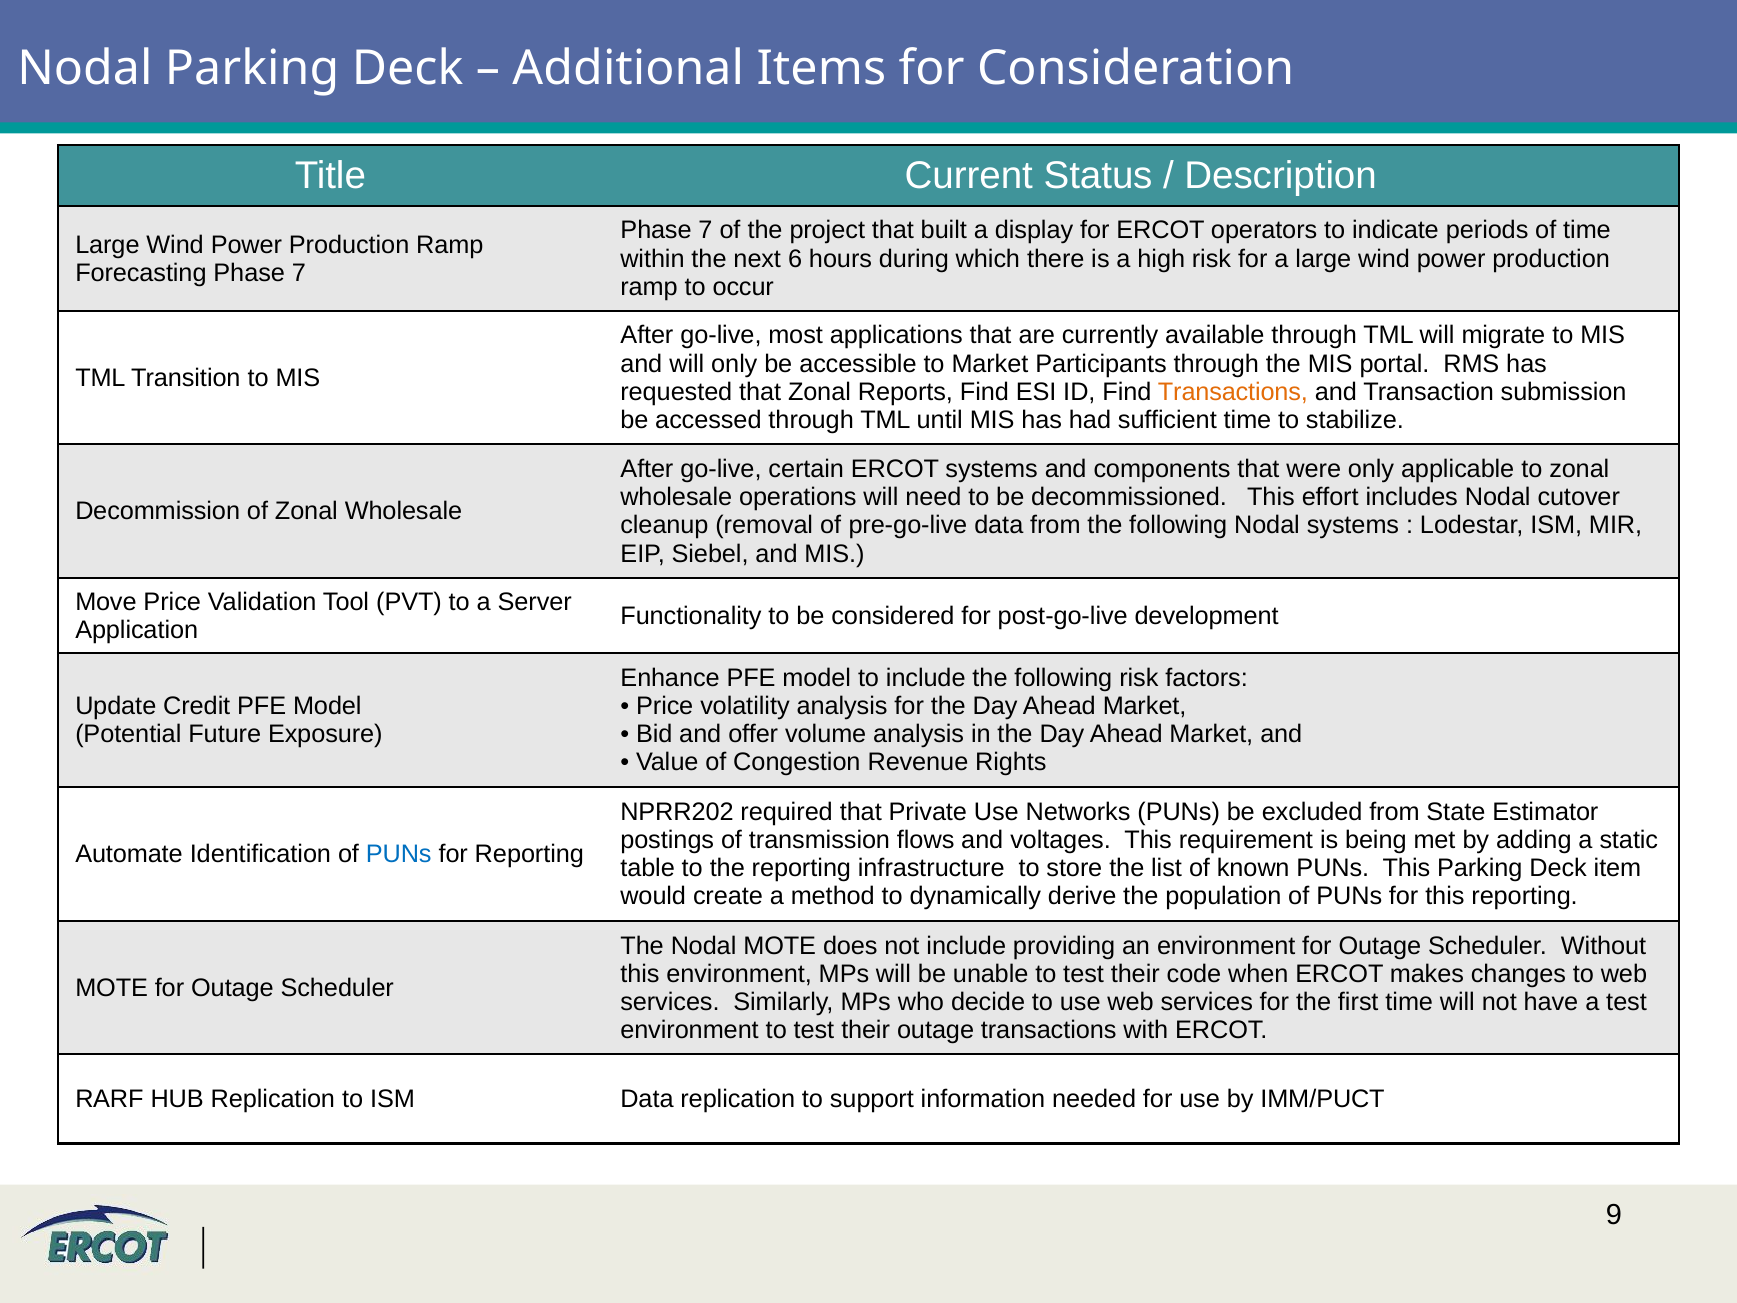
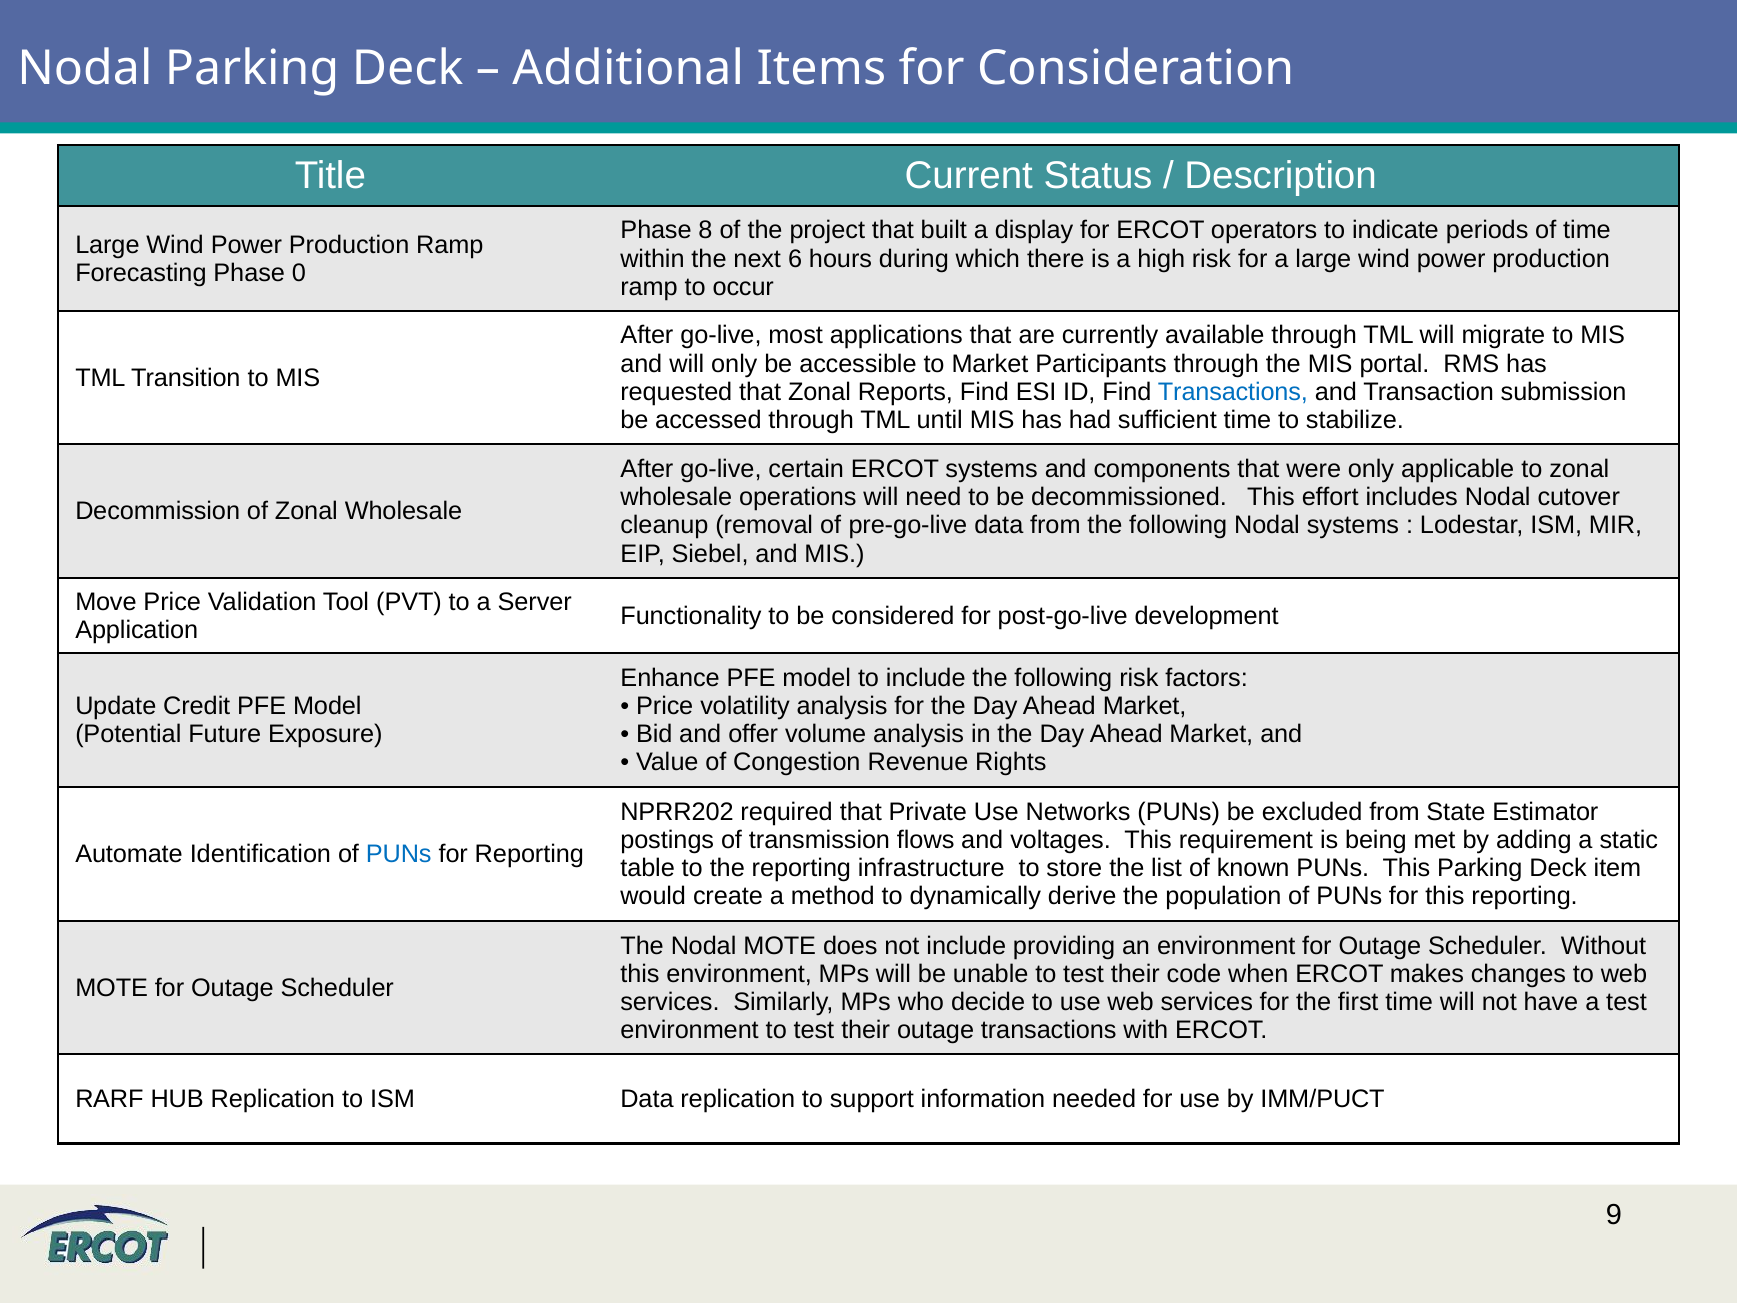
7: 7 -> 8 (706, 231)
Forecasting Phase 7: 7 -> 0 (299, 273)
Transactions colour: orange -> blue (1233, 392)
